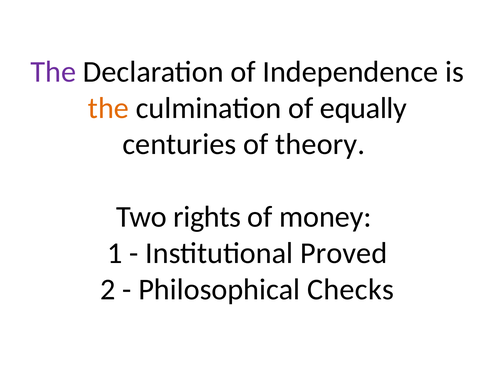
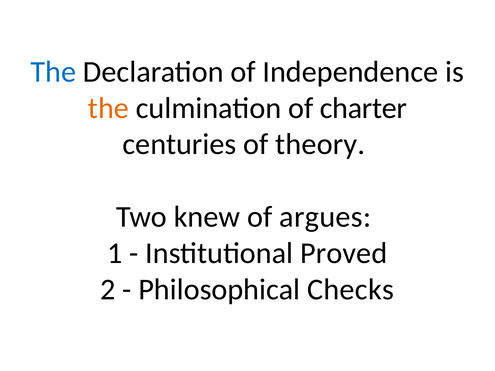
The colour: purple -> blue (53, 72)
equally: equally -> charter (363, 108)
rights: rights -> knew (207, 217)
money: money -> argues (325, 217)
